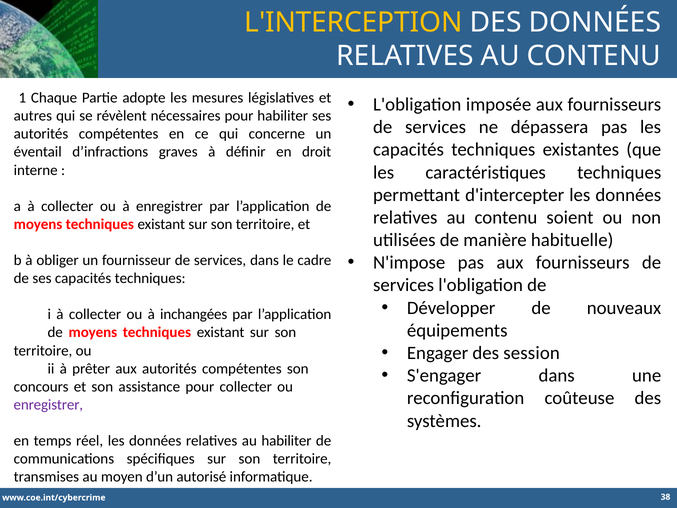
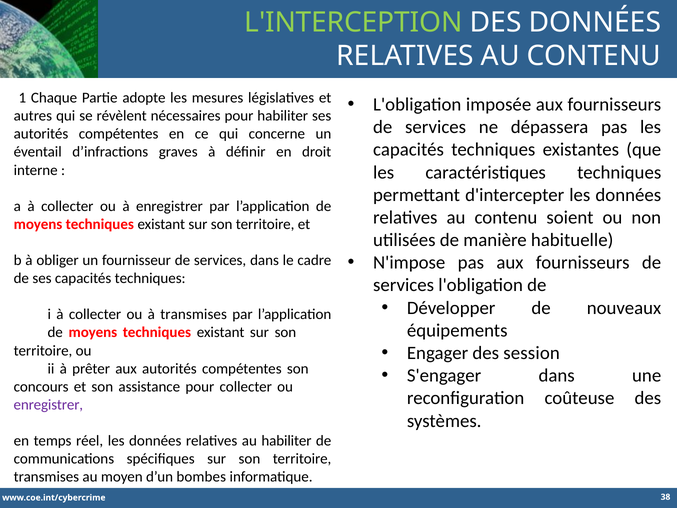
L'INTERCEPTION colour: yellow -> light green (354, 22)
à inchangées: inchangées -> transmises (194, 314)
autorisé: autorisé -> bombes (201, 477)
